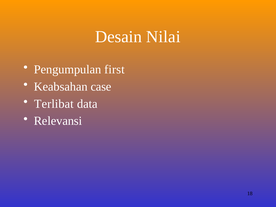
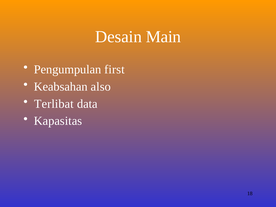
Nilai: Nilai -> Main (163, 37)
case: case -> also (101, 87)
Relevansi: Relevansi -> Kapasitas (58, 121)
